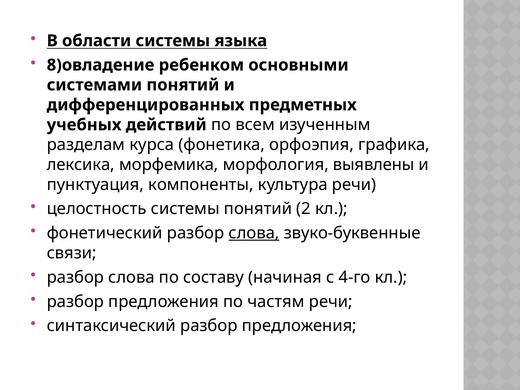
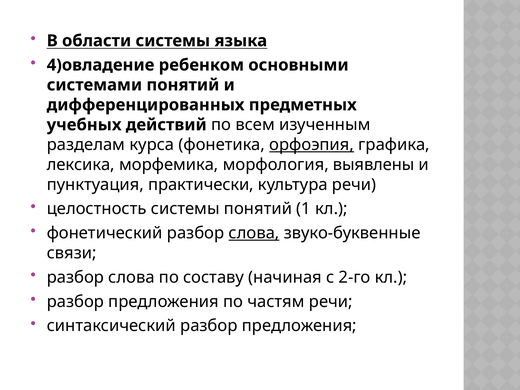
8)овладение: 8)овладение -> 4)овладение (101, 65)
орфоэпия underline: none -> present (312, 145)
компоненты: компоненты -> практически (201, 185)
2: 2 -> 1 (304, 209)
4-го: 4-го -> 2-го (355, 277)
